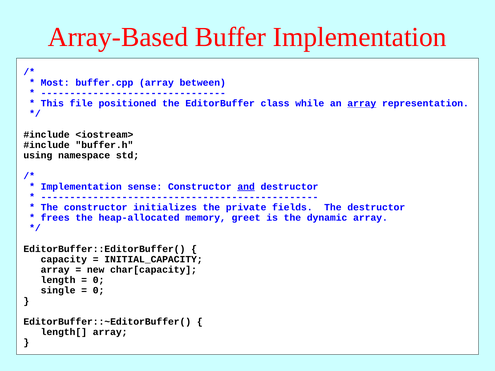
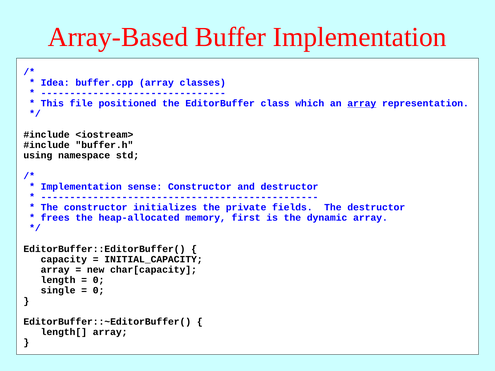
Most: Most -> Idea (55, 83)
between: between -> classes (203, 83)
while: while -> which (310, 103)
and underline: present -> none (246, 187)
greet: greet -> first (246, 218)
